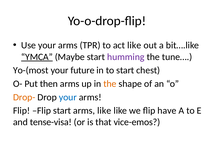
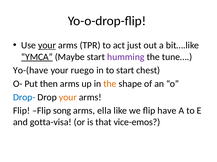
your underline: none -> present (47, 46)
act like: like -> just (134, 46)
Yo-(most: Yo-(most -> Yo-(have (31, 71)
future: future -> ruego (82, 71)
Drop- colour: orange -> blue (24, 98)
your colour: blue -> orange (68, 98)
Flip start: start -> song (62, 111)
arms like: like -> ella (104, 111)
tense-visa: tense-visa -> gotta-visa (51, 123)
